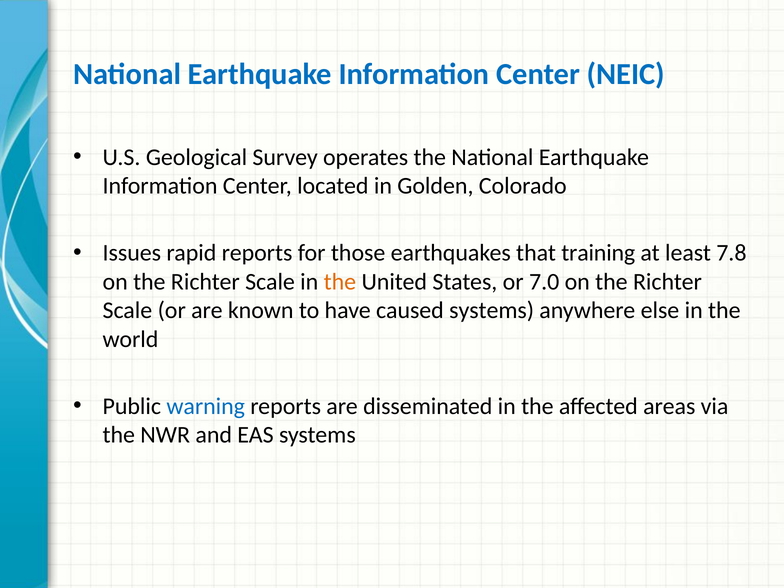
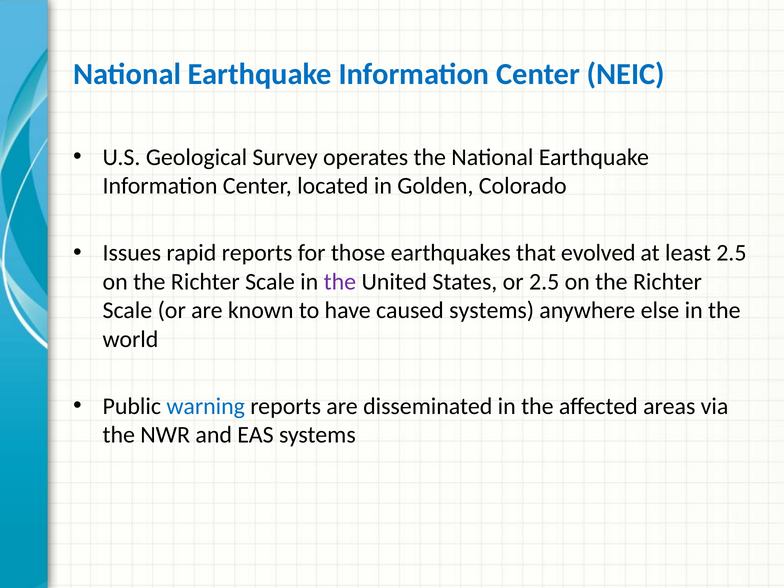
training: training -> evolved (598, 253)
least 7.8: 7.8 -> 2.5 (731, 253)
the colour: orange -> purple (340, 282)
or 7.0: 7.0 -> 2.5 (544, 282)
